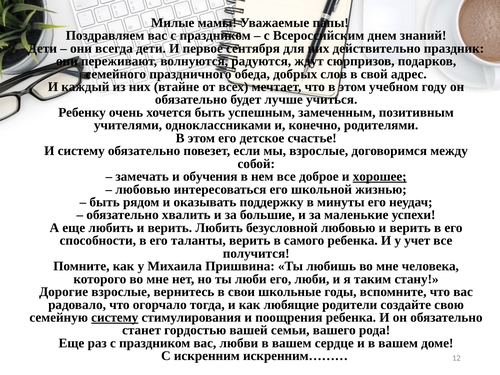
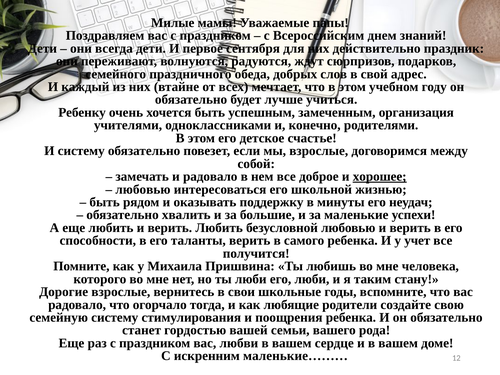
позитивным: позитивным -> организация (416, 112)
и обучения: обучения -> радовало (210, 177)
систему underline: present -> none (115, 317)
искренним………: искренним……… -> маленькие……… (295, 356)
